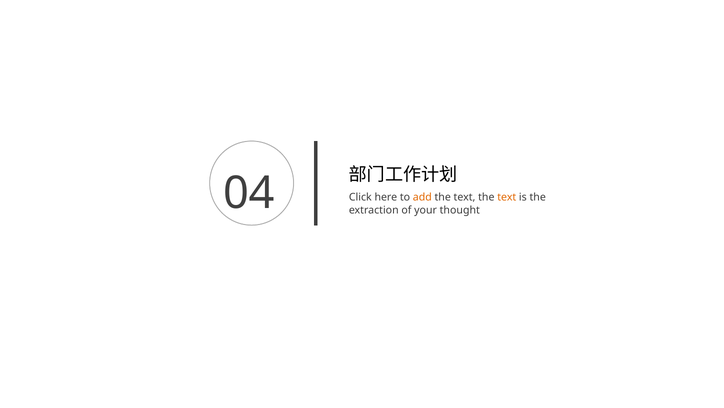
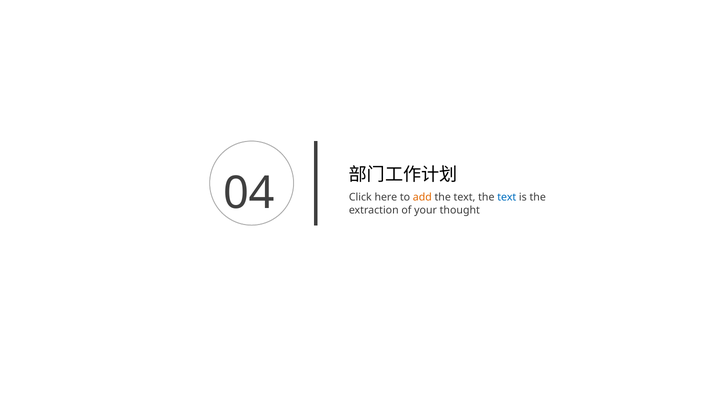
text colour: orange -> blue (507, 197)
